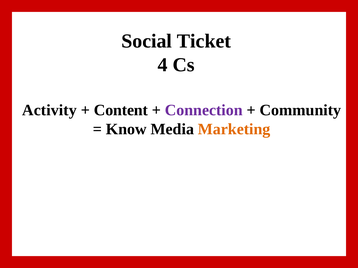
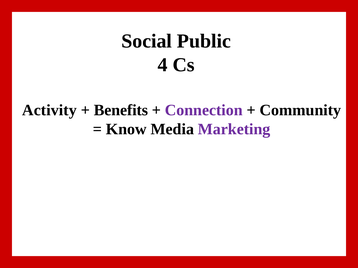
Ticket: Ticket -> Public (204, 41)
Content: Content -> Benefits (121, 110)
Marketing colour: orange -> purple (234, 129)
